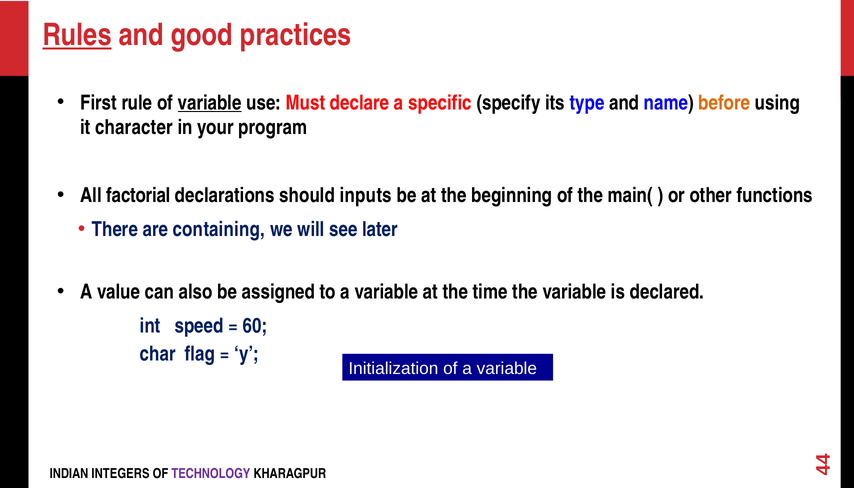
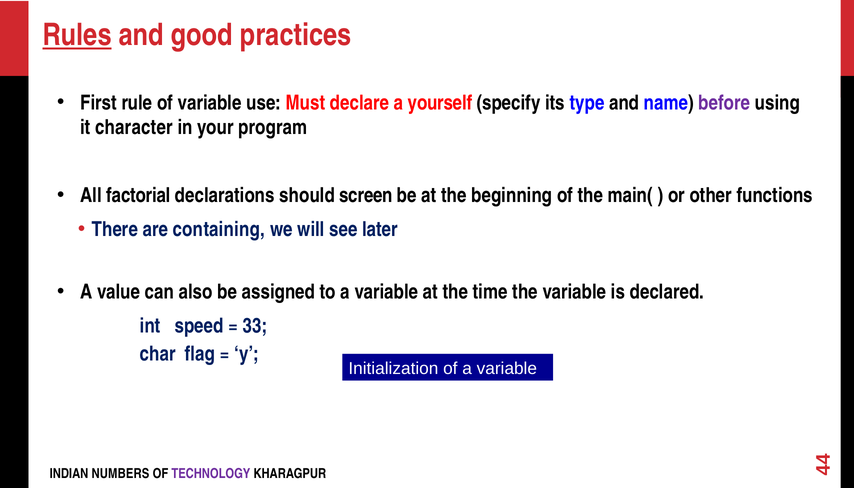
variable underline: present -> none (210, 103)
specific: specific -> yourself (440, 103)
before colour: orange -> purple (724, 103)
inputs: inputs -> screen (366, 196)
60: 60 -> 33 (255, 326)
INTEGERS: INTEGERS -> NUMBERS (120, 474)
